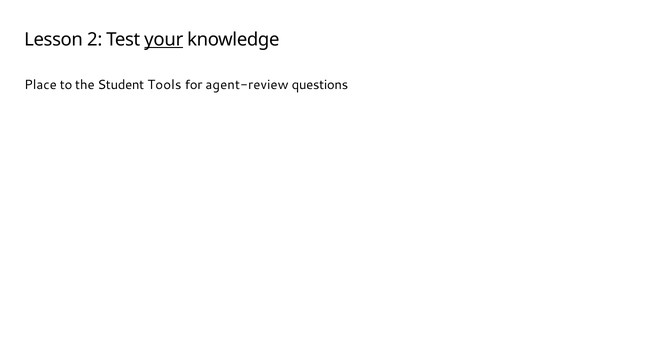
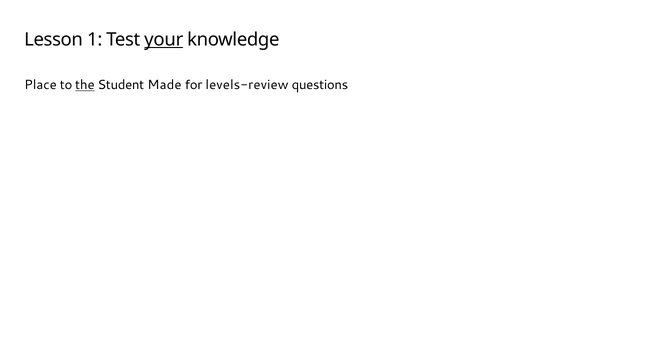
2: 2 -> 1 (95, 39)
the underline: none -> present (85, 85)
Tools: Tools -> Made (164, 85)
agent-review: agent-review -> levels-review (247, 85)
